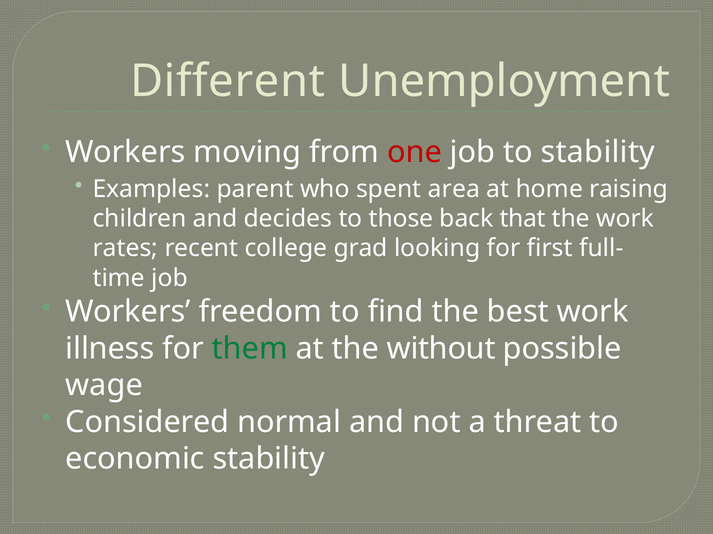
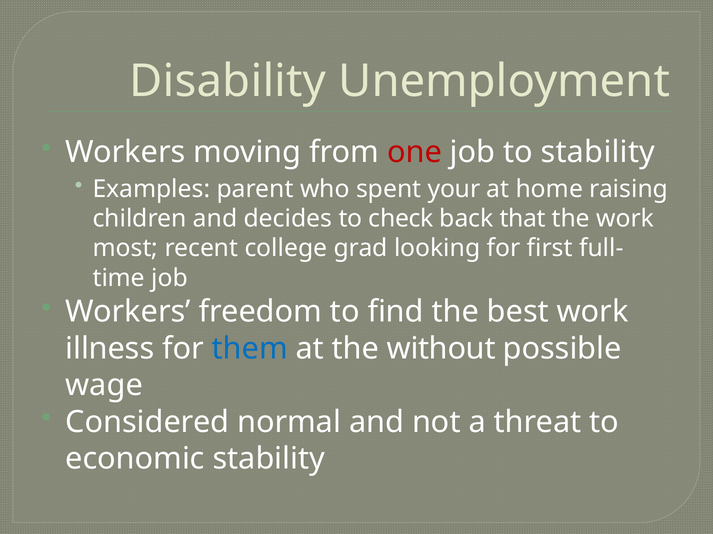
Different: Different -> Disability (228, 81)
area: area -> your (454, 189)
those: those -> check (401, 219)
rates: rates -> most (125, 249)
them colour: green -> blue (250, 349)
